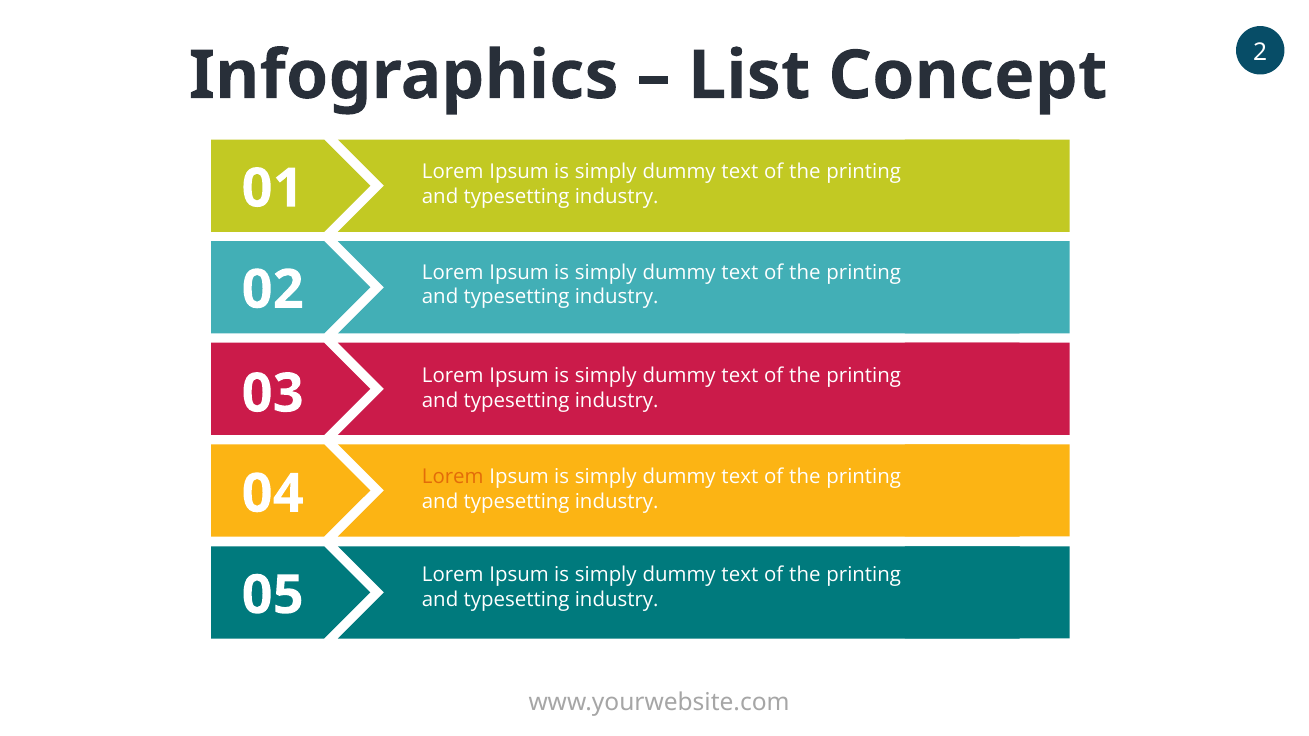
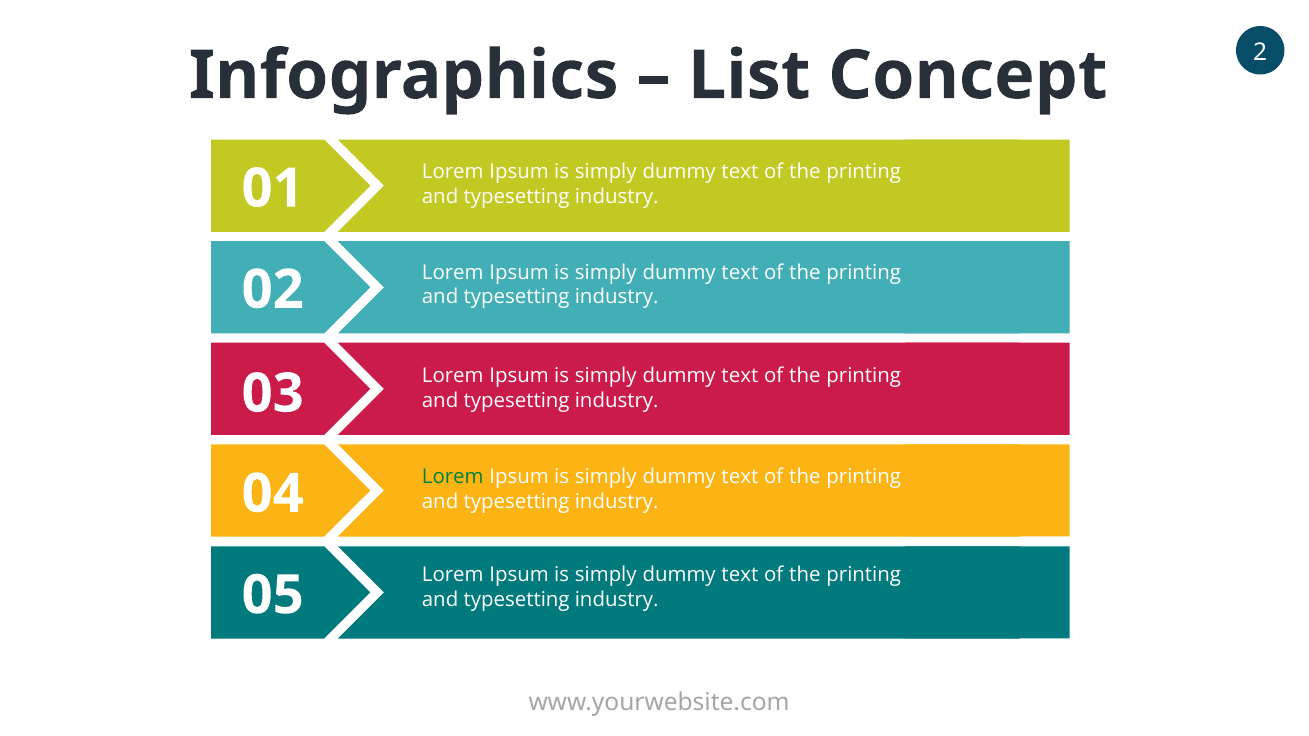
Lorem colour: orange -> green (453, 477)
